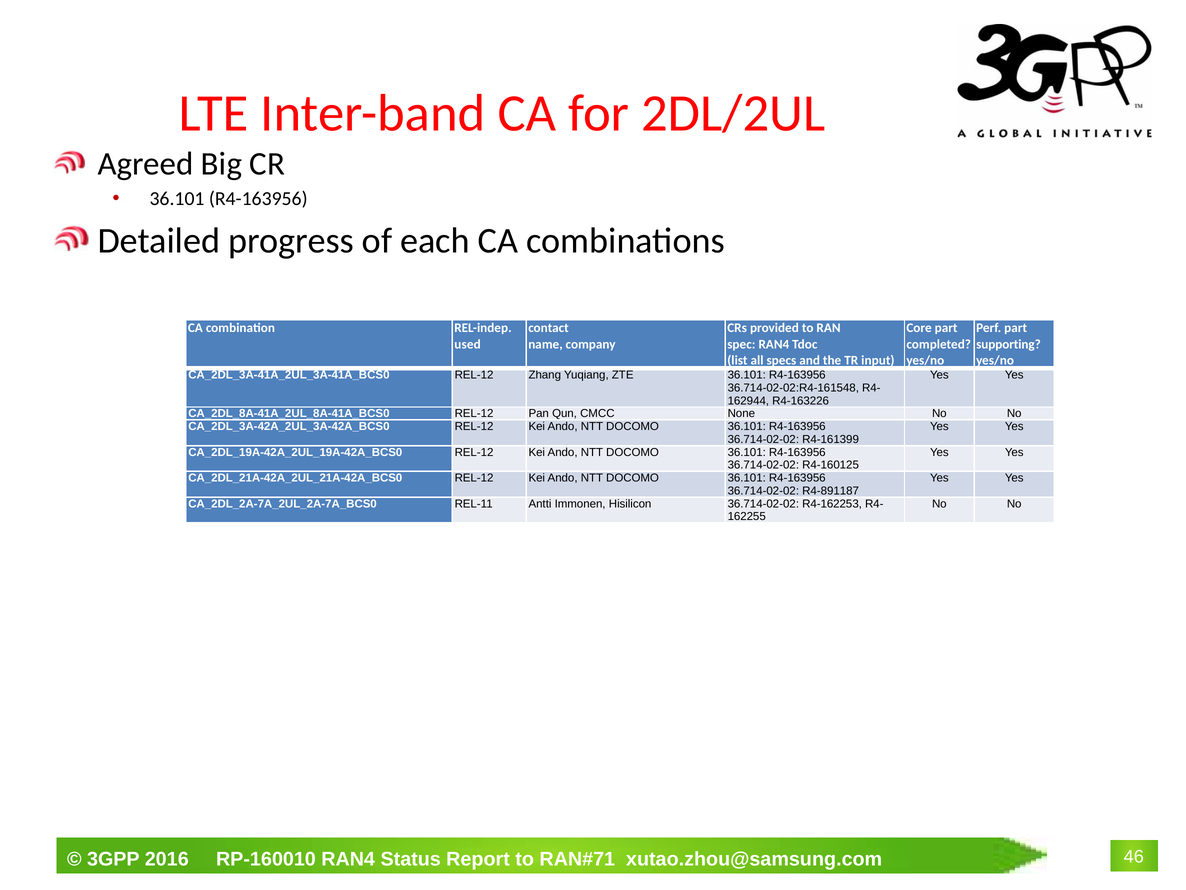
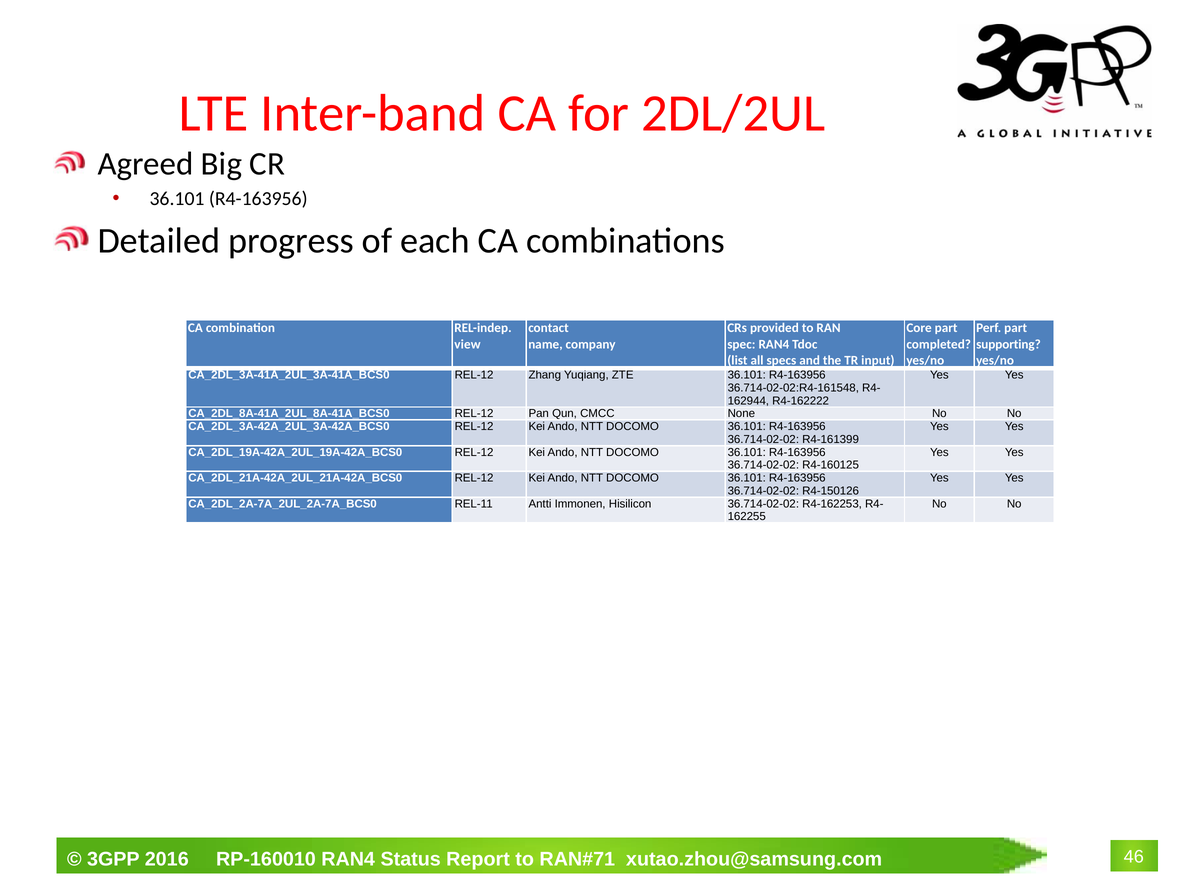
used: used -> view (468, 344)
R4-163226: R4-163226 -> R4-162222 (801, 401)
R4-891187: R4-891187 -> R4-150126 (831, 491)
